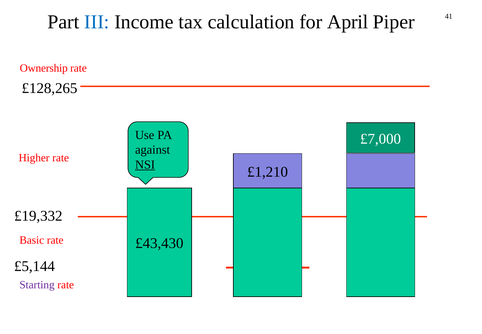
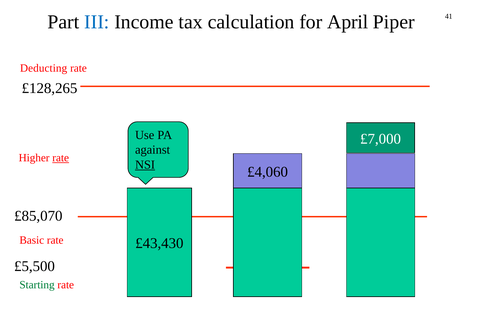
Ownership: Ownership -> Deducting (44, 68)
rate underline: none -> present (61, 158)
£1,210: £1,210 -> £4,060 (268, 172)
£19,332: £19,332 -> £85,070 (38, 216)
£5,144: £5,144 -> £5,500 (34, 266)
Starting colour: purple -> green (37, 285)
